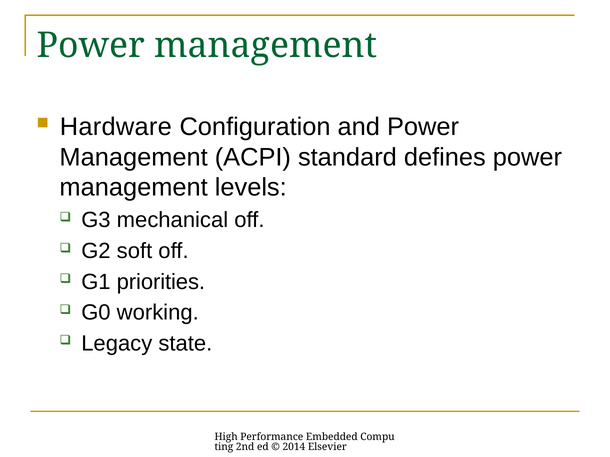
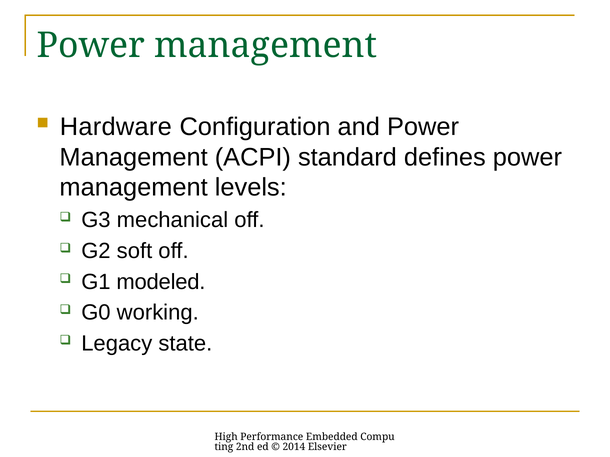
priorities: priorities -> modeled (161, 282)
